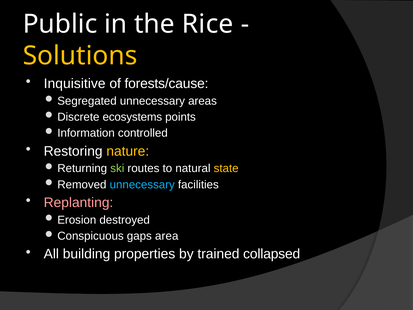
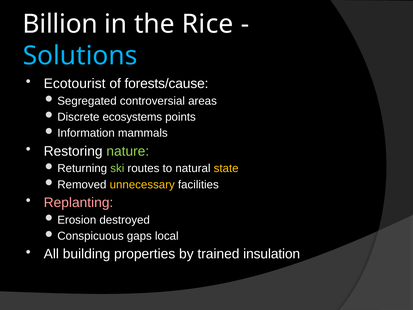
Public: Public -> Billion (60, 24)
Solutions colour: yellow -> light blue (80, 56)
Inquisitive: Inquisitive -> Ecotourist (75, 84)
unnecessary: unnecessary -> controversial (152, 101)
controlled: controlled -> mammals (143, 133)
nature colour: yellow -> light green (128, 151)
unnecessary colour: light blue -> yellow (142, 184)
area: area -> local (167, 236)
collapsed: collapsed -> insulation (272, 254)
